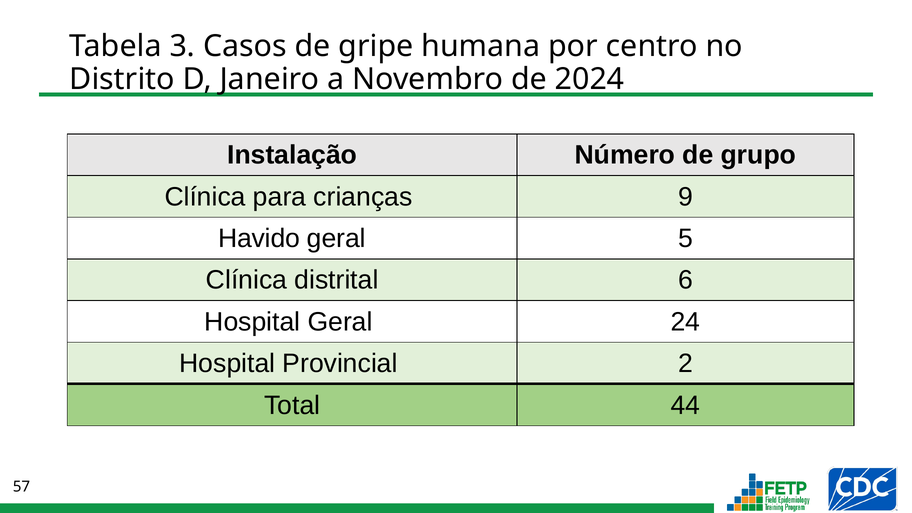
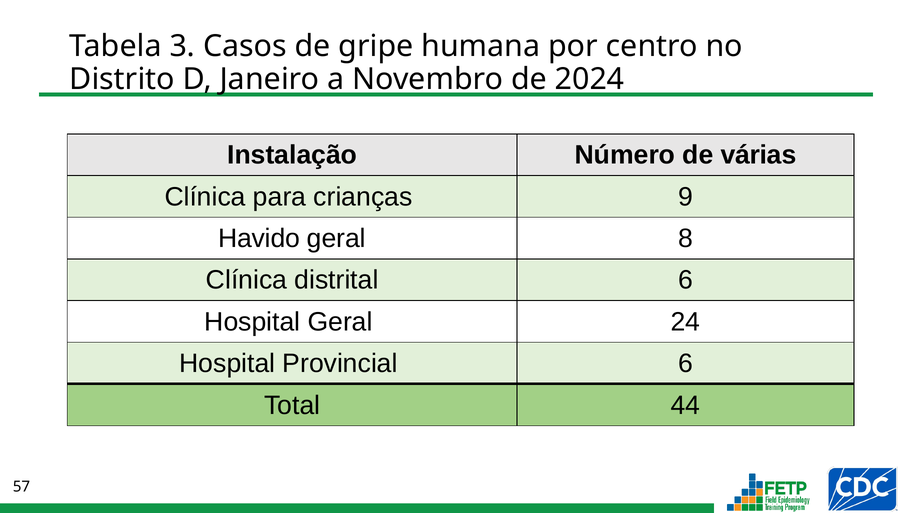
grupo: grupo -> várias (759, 155)
5: 5 -> 8 (686, 239)
Provincial 2: 2 -> 6 (686, 364)
